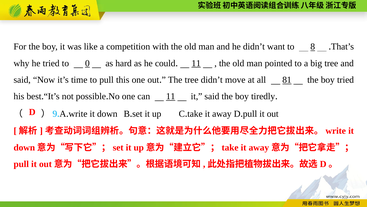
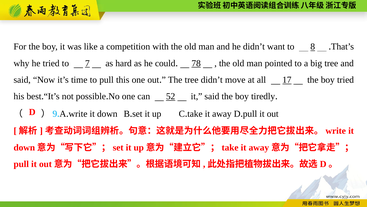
0: 0 -> 7 (87, 63)
11: 11 -> 78 (196, 63)
81: 81 -> 17 (287, 80)
can 11: 11 -> 52 (171, 96)
